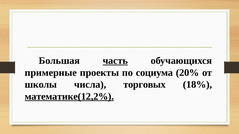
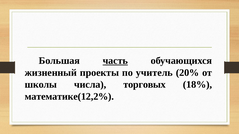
примерные: примерные -> жизненный (51, 73)
социума: социума -> учитель (154, 73)
математике(12,2% underline: present -> none (69, 97)
